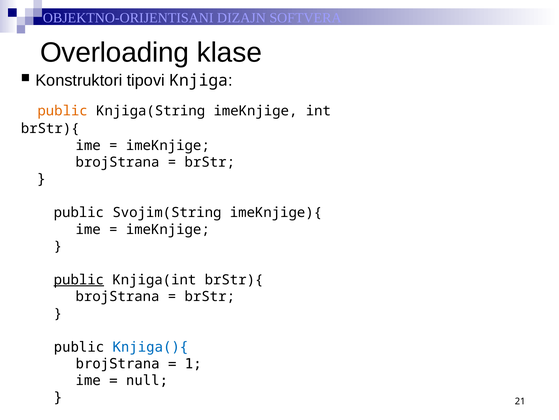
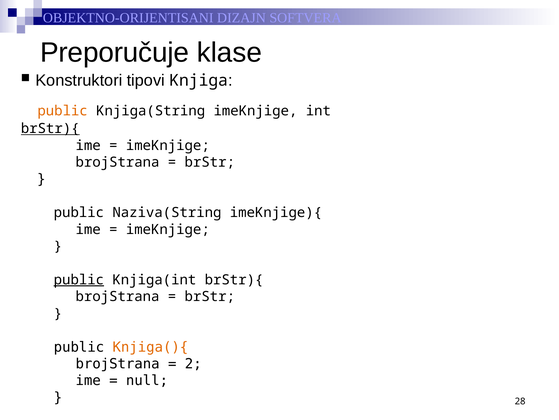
Overloading: Overloading -> Preporučuje (115, 53)
brStr){ underline: none -> present (50, 128)
Svojim(String: Svojim(String -> Naziva(String (167, 212)
Knjiga(){ colour: blue -> orange (150, 346)
1: 1 -> 2 (193, 363)
21: 21 -> 28 (520, 401)
